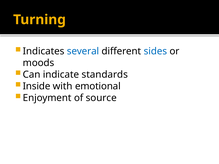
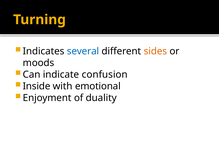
sides colour: blue -> orange (155, 51)
standards: standards -> confusion (105, 75)
source: source -> duality (101, 98)
